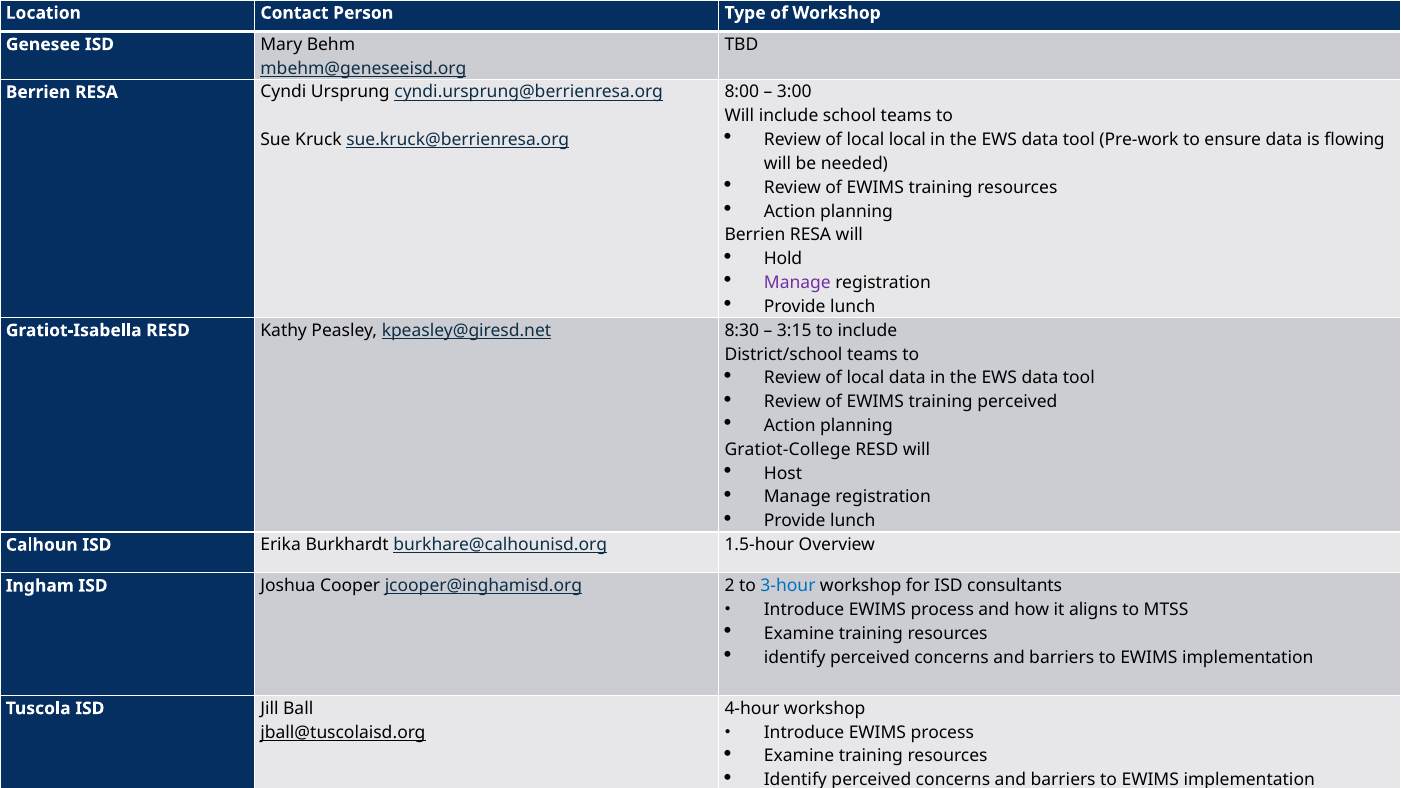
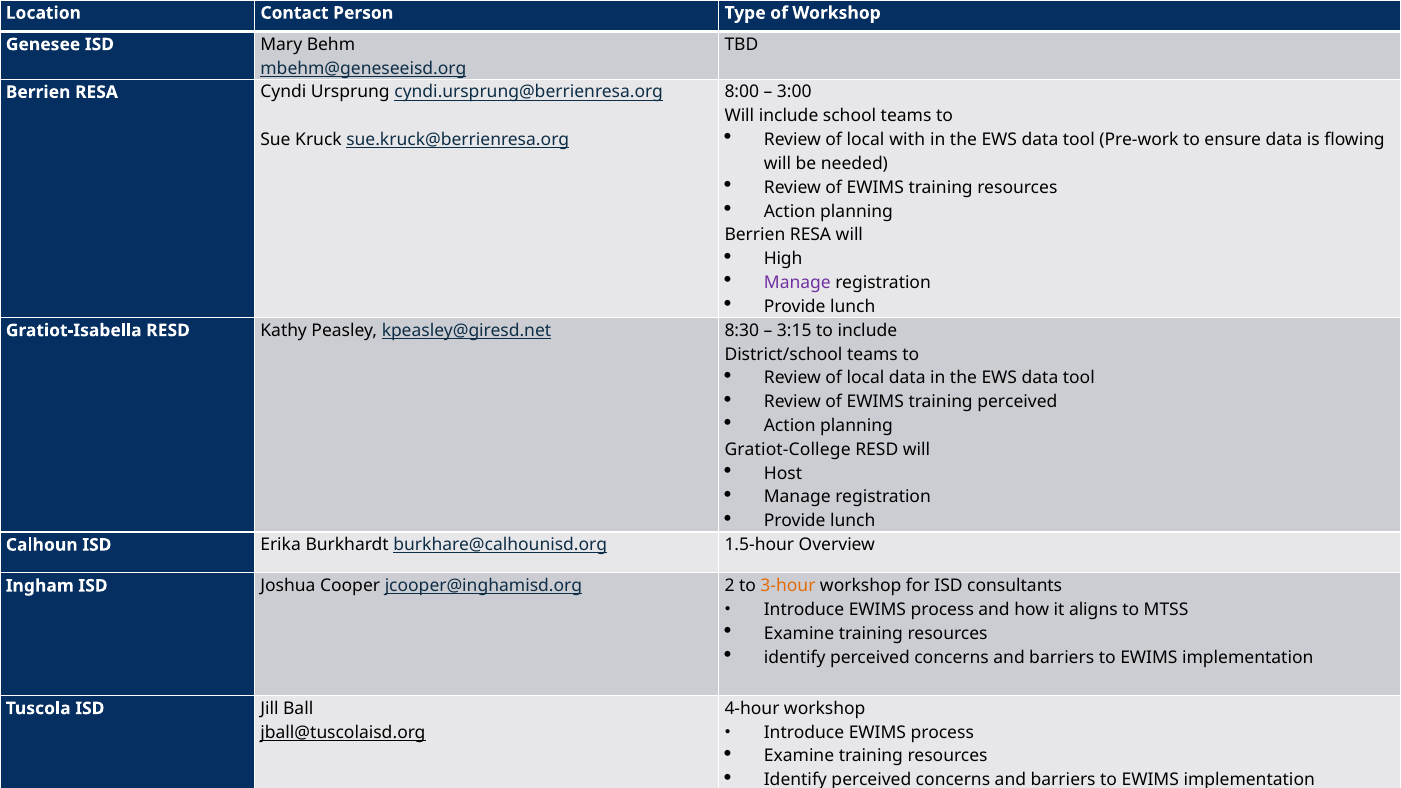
local local: local -> with (907, 140)
Hold: Hold -> High (783, 259)
3-hour colour: blue -> orange (788, 586)
